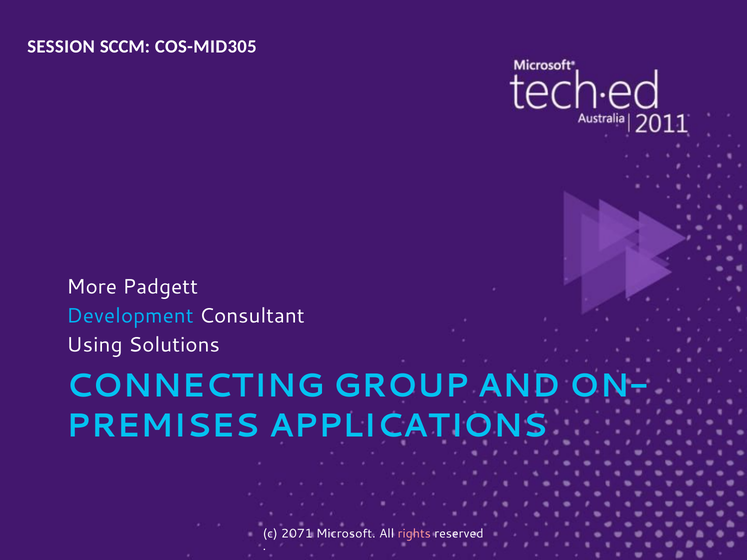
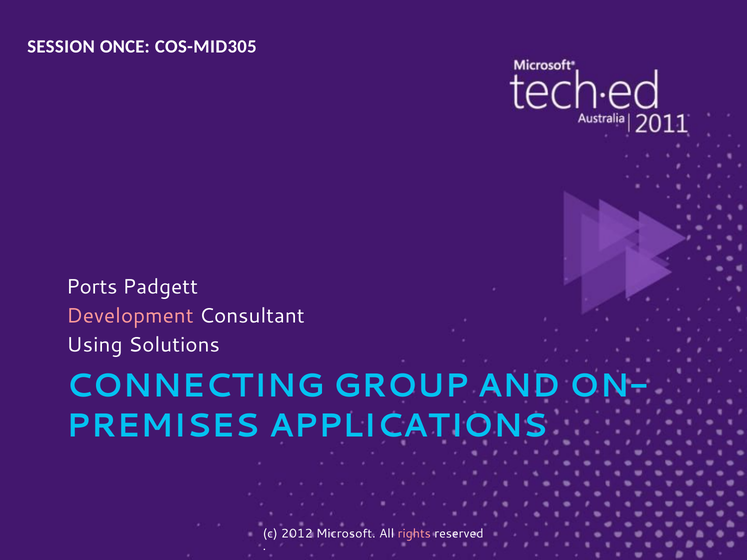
SCCM: SCCM -> ONCE (125, 47)
More: More -> Ports (92, 287)
Development colour: light blue -> pink (130, 316)
2071: 2071 -> 2012 (297, 534)
